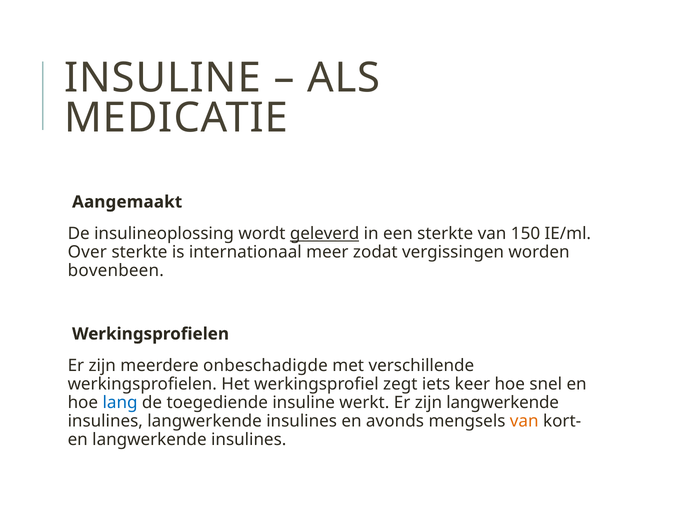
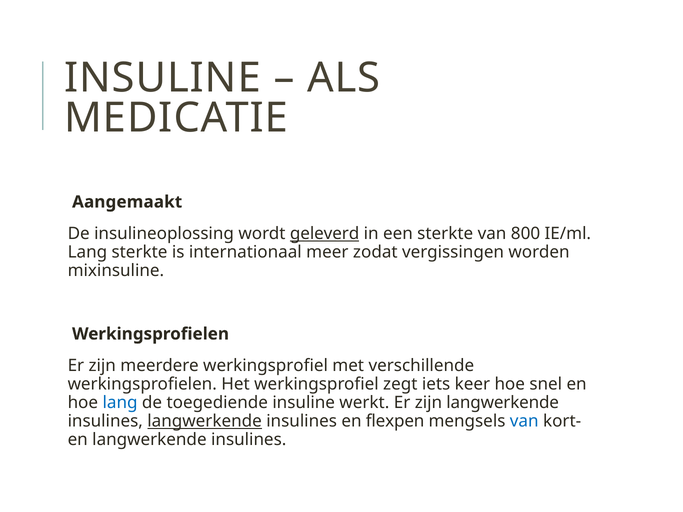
150: 150 -> 800 (526, 234)
Over: Over -> Lang (87, 252)
bovenbeen: bovenbeen -> mixinsuline (116, 271)
meerdere onbeschadigde: onbeschadigde -> werkingsprofiel (266, 366)
langwerkende underline: none -> present (205, 421)
avonds: avonds -> flexpen (395, 421)
van colour: orange -> blue (524, 421)
